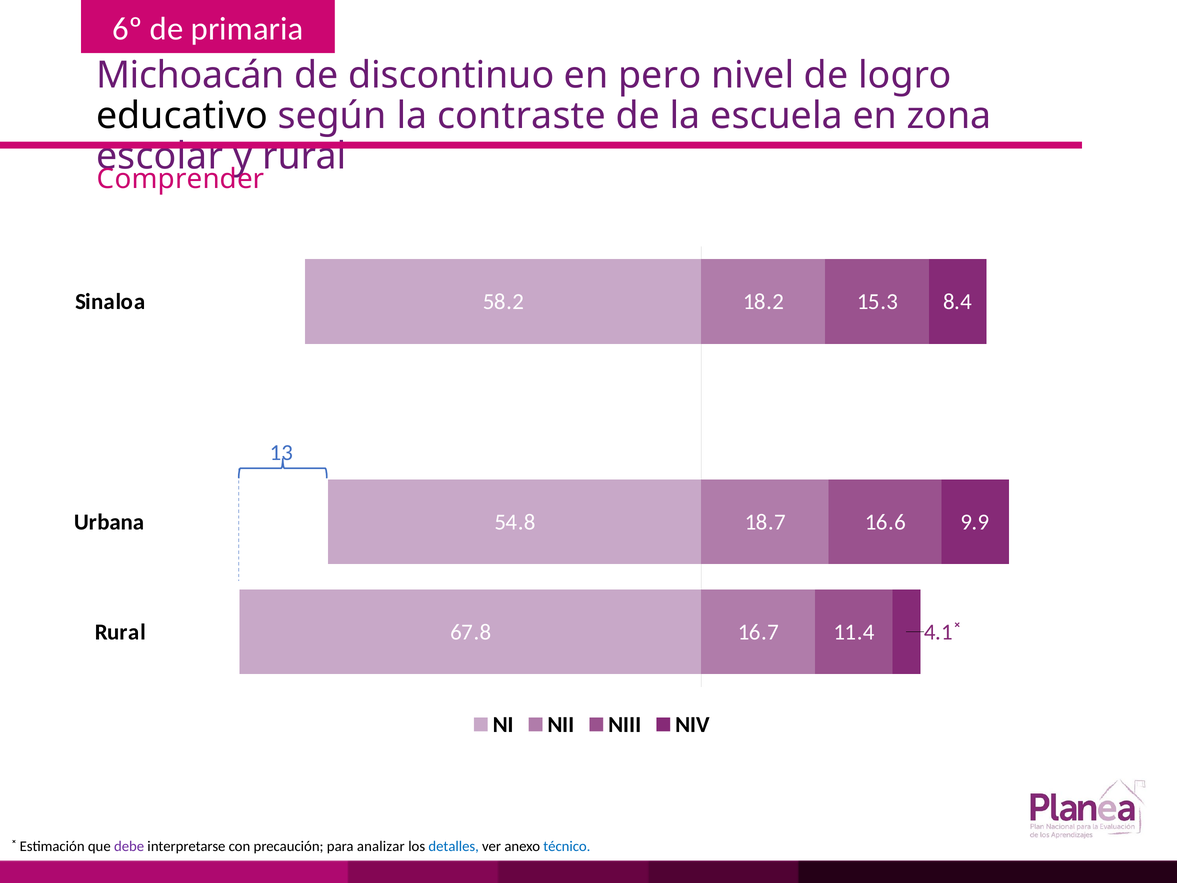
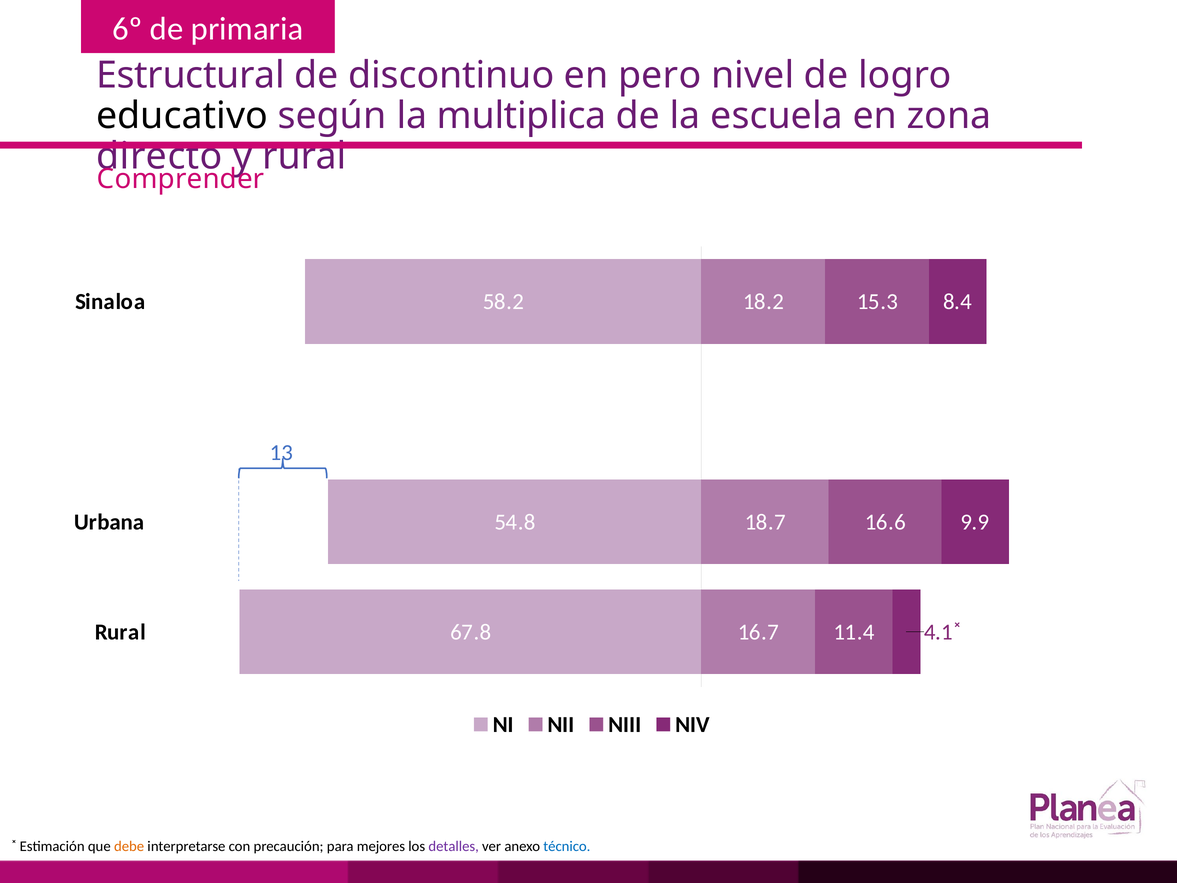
Michoacán: Michoacán -> Estructural (190, 75)
contraste: contraste -> multiplica (522, 116)
escolar: escolar -> directo (160, 156)
debe colour: purple -> orange (129, 846)
analizar: analizar -> mejores (381, 846)
detalles colour: blue -> purple (454, 846)
